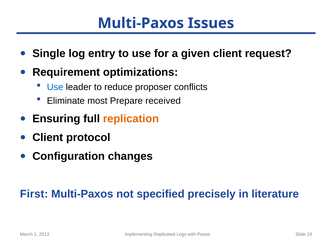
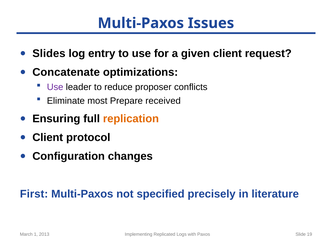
Single: Single -> Slides (49, 53)
Requirement: Requirement -> Concatenate (66, 72)
Use colour: blue -> purple (55, 87)
